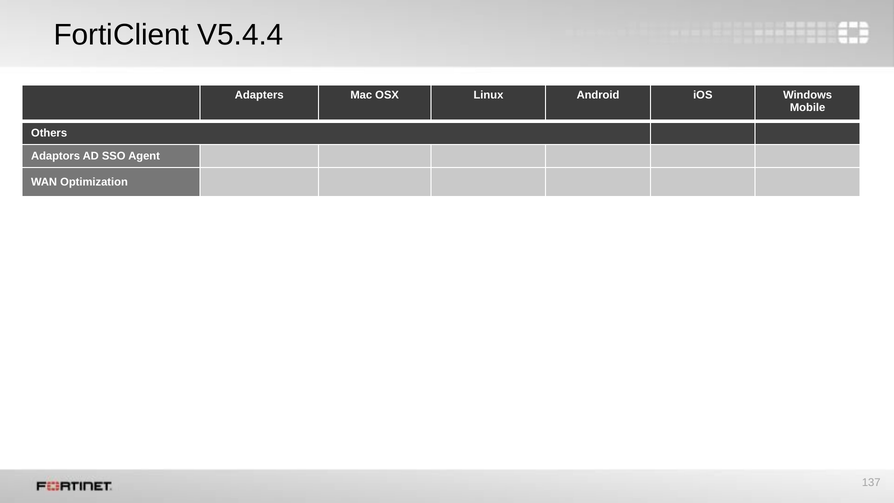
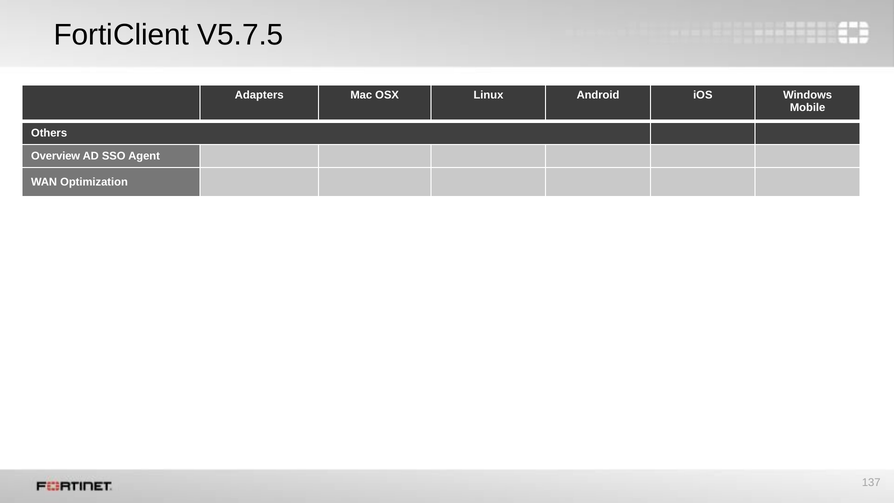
V5.4.4: V5.4.4 -> V5.7.5 (241, 35)
Adaptors: Adaptors -> Overview (56, 156)
